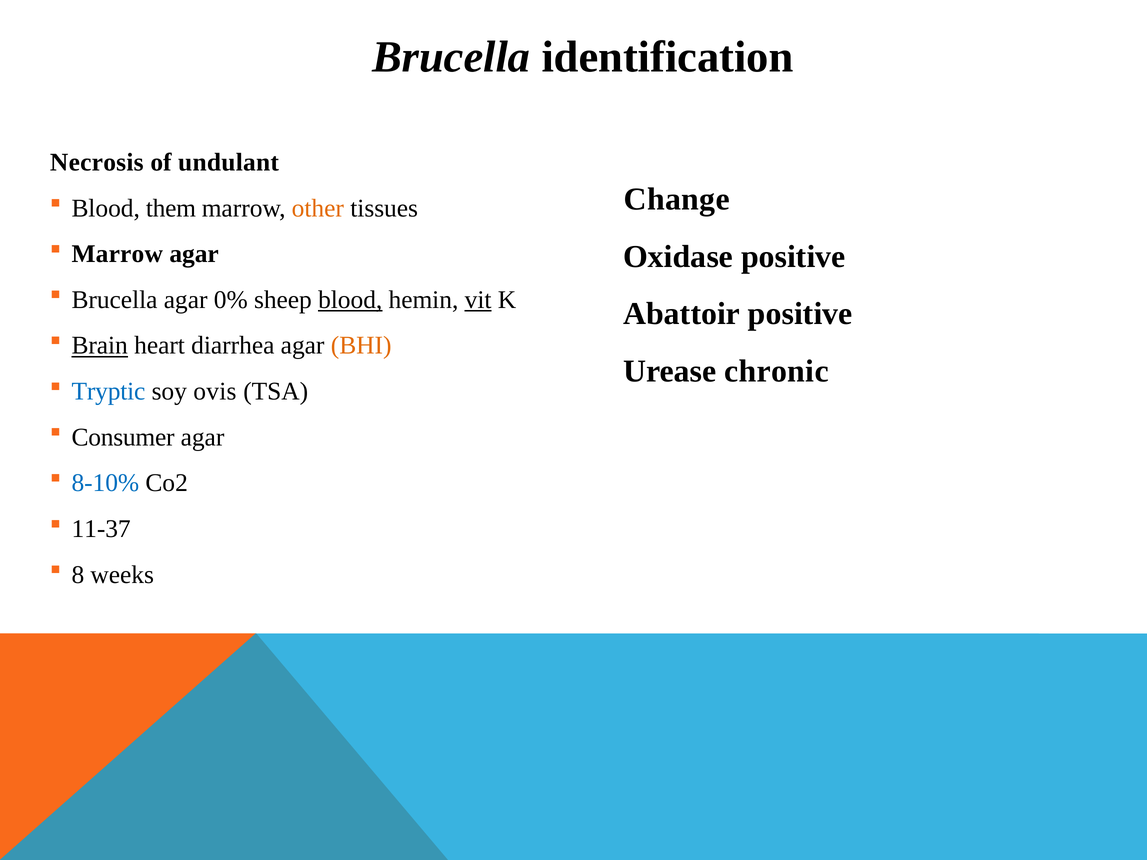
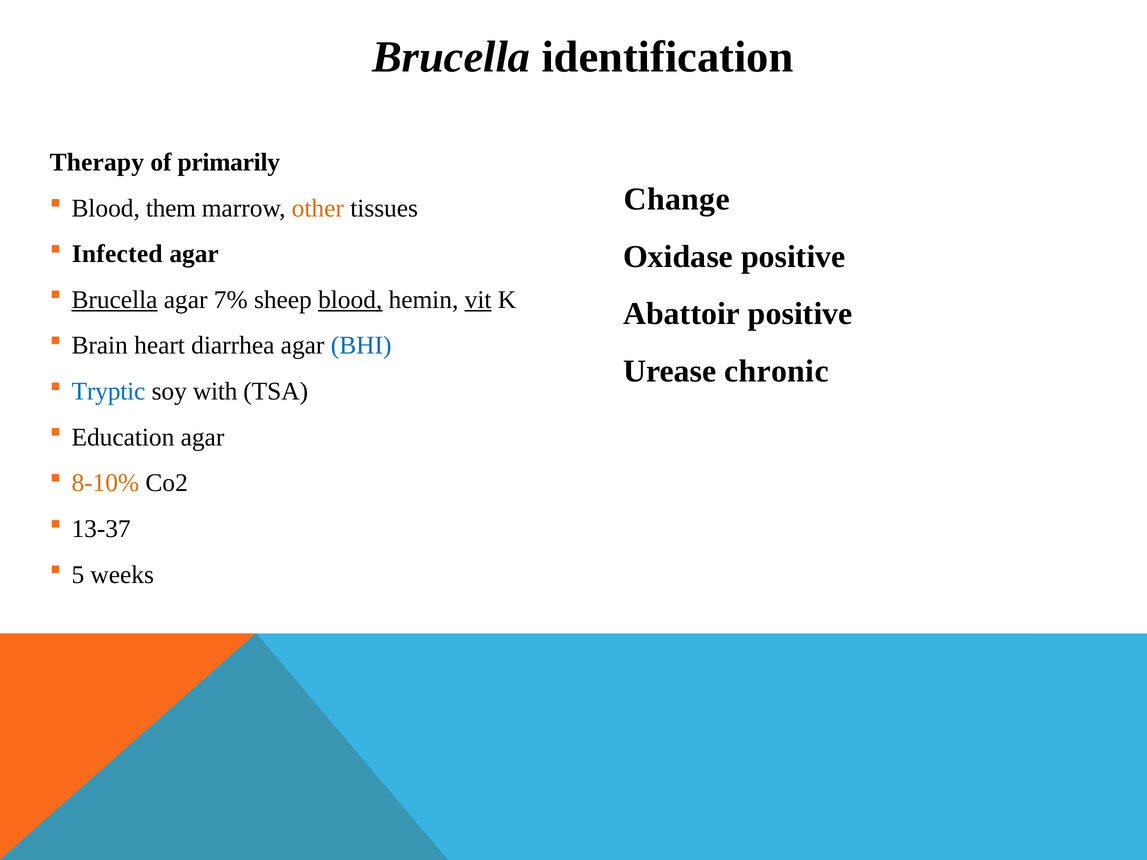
Necrosis: Necrosis -> Therapy (97, 162)
undulant: undulant -> primarily (229, 162)
Marrow: Marrow -> Infected (117, 254)
Brucella underline: none -> present (114, 300)
0%: 0% -> 7% (231, 300)
Brain underline: present -> none (100, 346)
BHI colour: orange -> blue (361, 346)
ovis: ovis -> with (215, 392)
Consumer: Consumer -> Education (123, 437)
8-10% colour: blue -> orange (105, 483)
11-37: 11-37 -> 13-37 (101, 529)
8: 8 -> 5 (78, 575)
